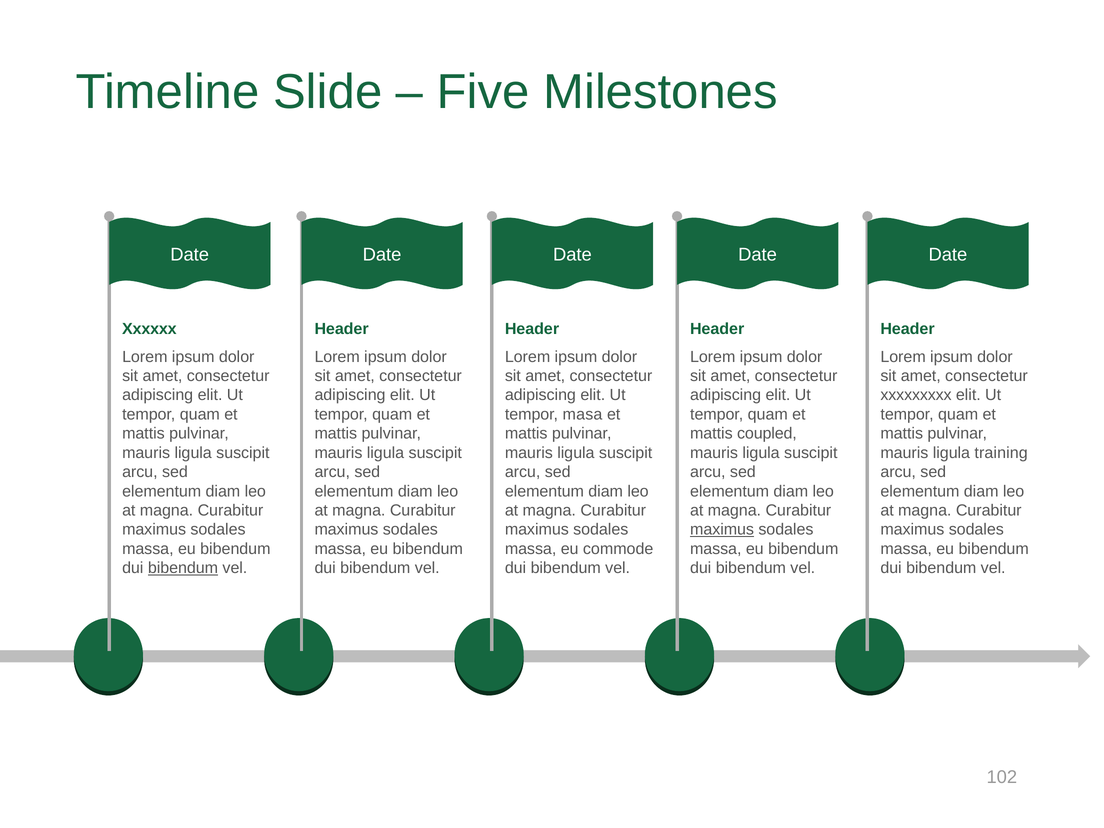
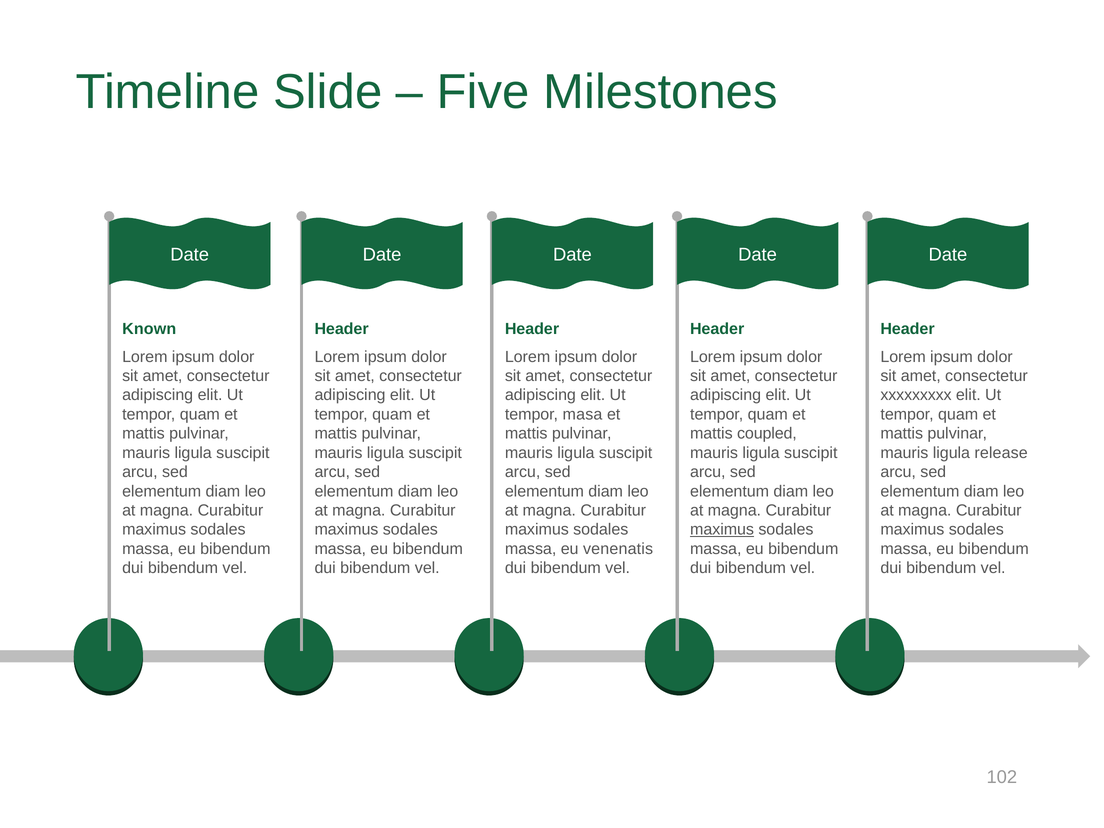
Xxxxxx: Xxxxxx -> Known (149, 329)
training: training -> release (1001, 453)
commode: commode -> venenatis (618, 549)
bibendum underline: present -> none (183, 568)
